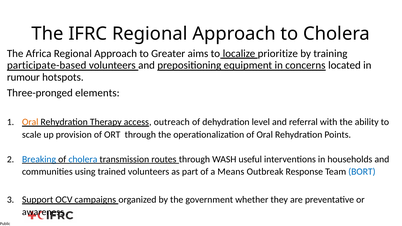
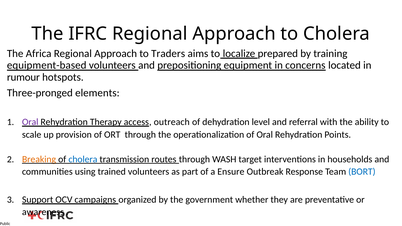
Greater: Greater -> Traders (168, 54)
prioritize: prioritize -> prepared (278, 54)
participate-based: participate-based -> equipment-based (47, 65)
Oral colour: orange -> purple (30, 122)
Breaking colour: blue -> orange (39, 159)
useful: useful -> target (250, 159)
Means: Means -> Ensure (231, 172)
